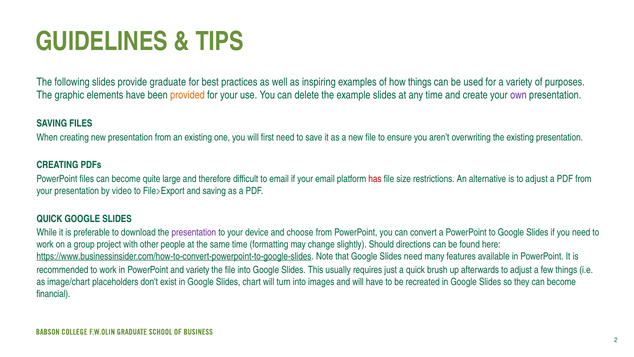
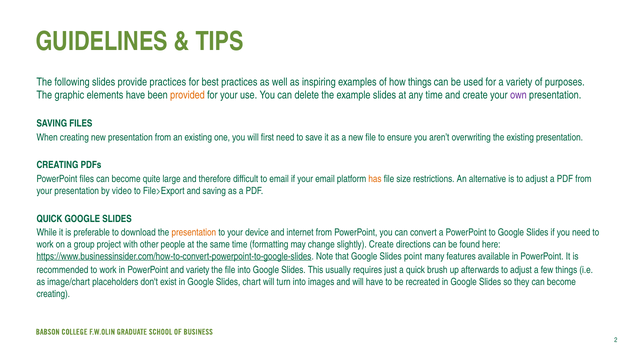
provide graduate: graduate -> practices (168, 82)
has colour: red -> orange (375, 179)
presentation colour: purple -> orange (194, 232)
choose: choose -> internet (300, 232)
slightly Should: Should -> Create (381, 244)
Slides need: need -> point (413, 256)
financial: financial -> creating (53, 293)
